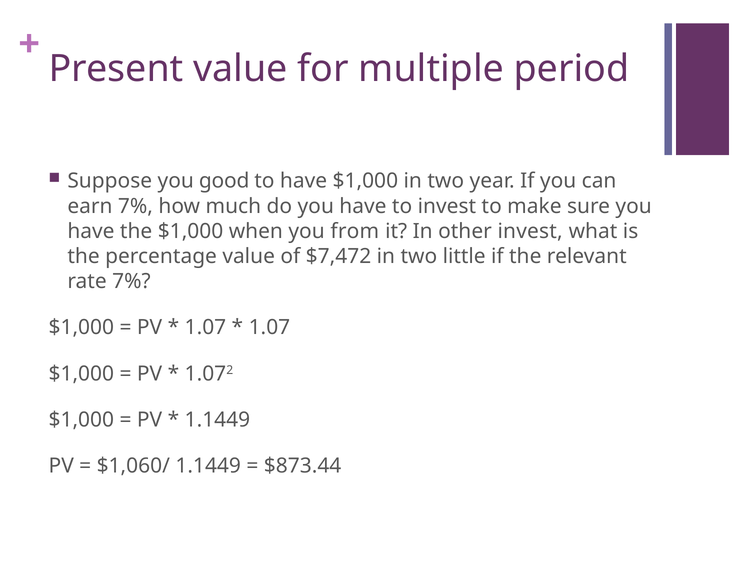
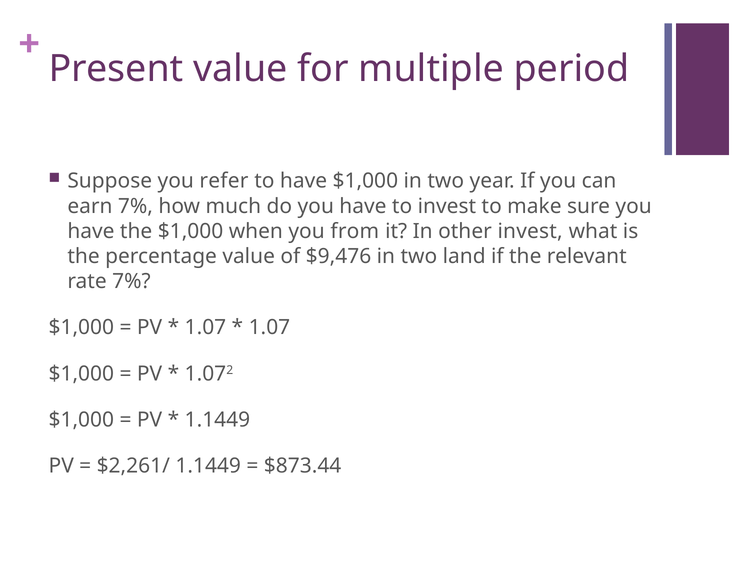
good: good -> refer (224, 181)
$7,472: $7,472 -> $9,476 (338, 256)
little: little -> land (464, 256)
$1,060/: $1,060/ -> $2,261/ (133, 466)
